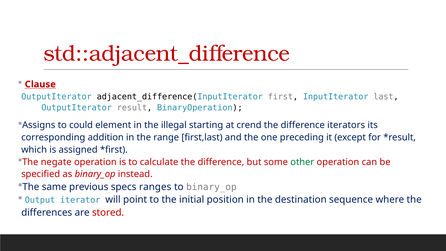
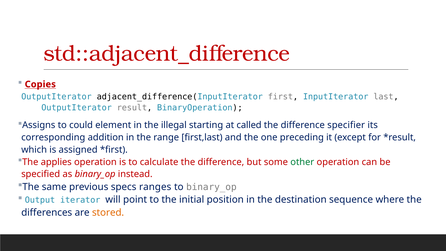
Clause: Clause -> Copies (40, 84)
crend: crend -> called (249, 125)
iterators: iterators -> specifier (346, 125)
negate: negate -> applies (56, 162)
stored colour: red -> orange (108, 213)
